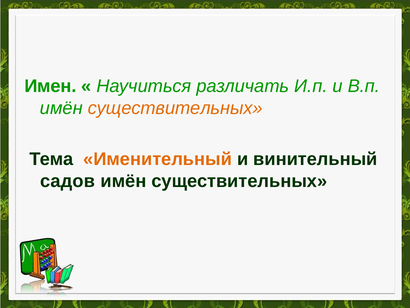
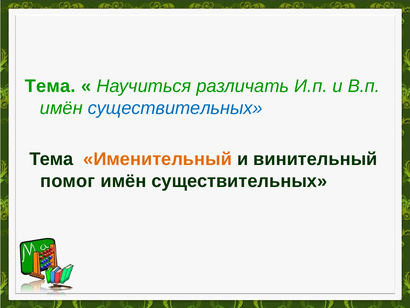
Имен: Имен -> Тема (50, 86)
существительных colour: orange -> blue (175, 108)
садов: садов -> помог (68, 181)
